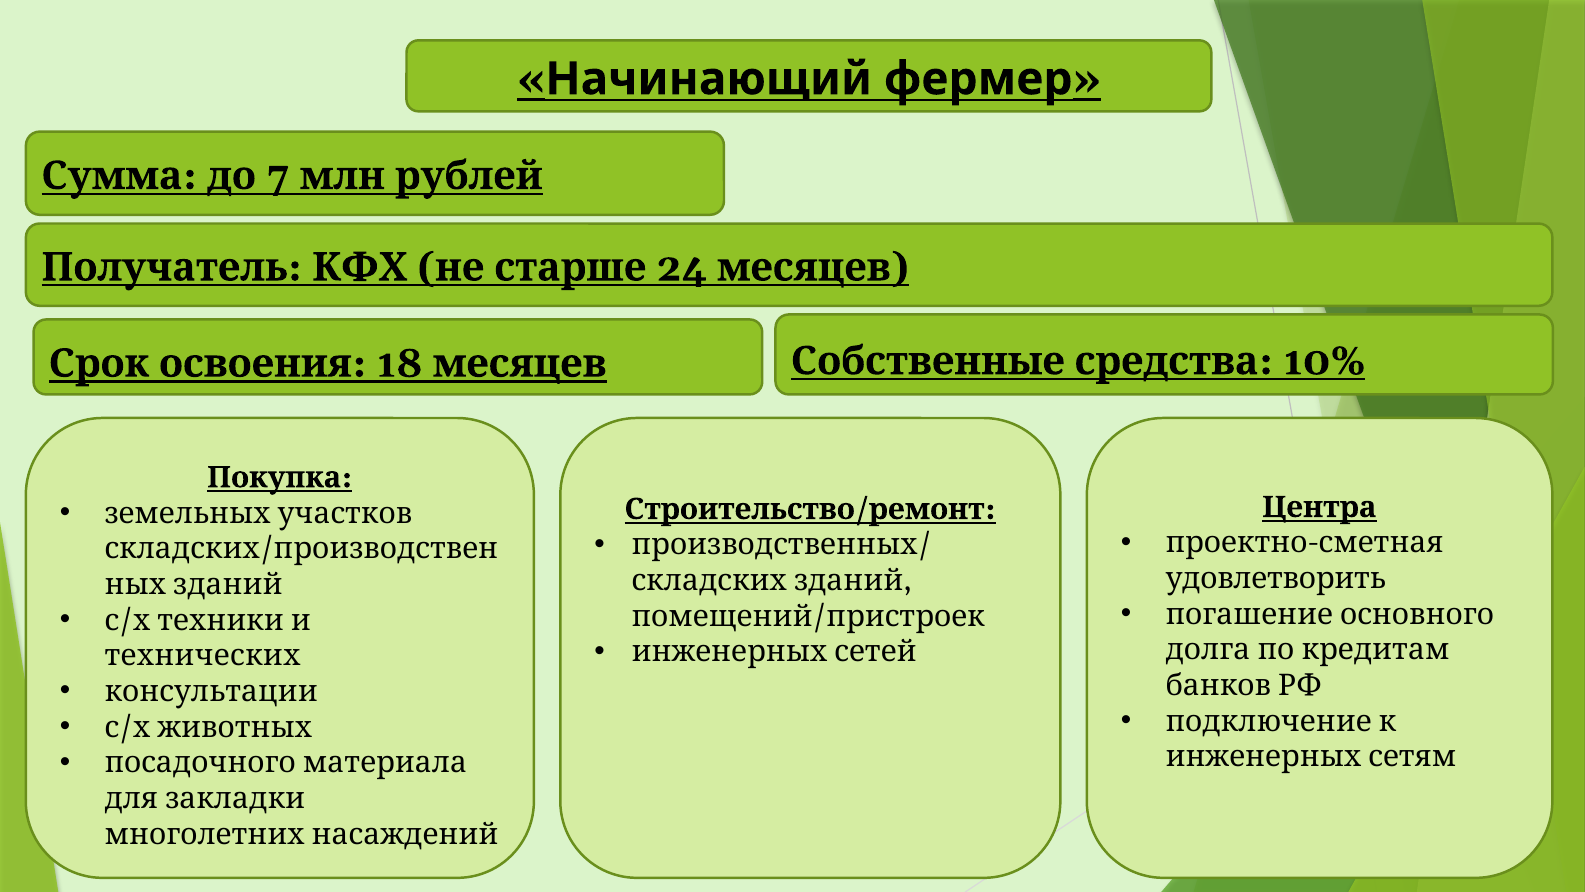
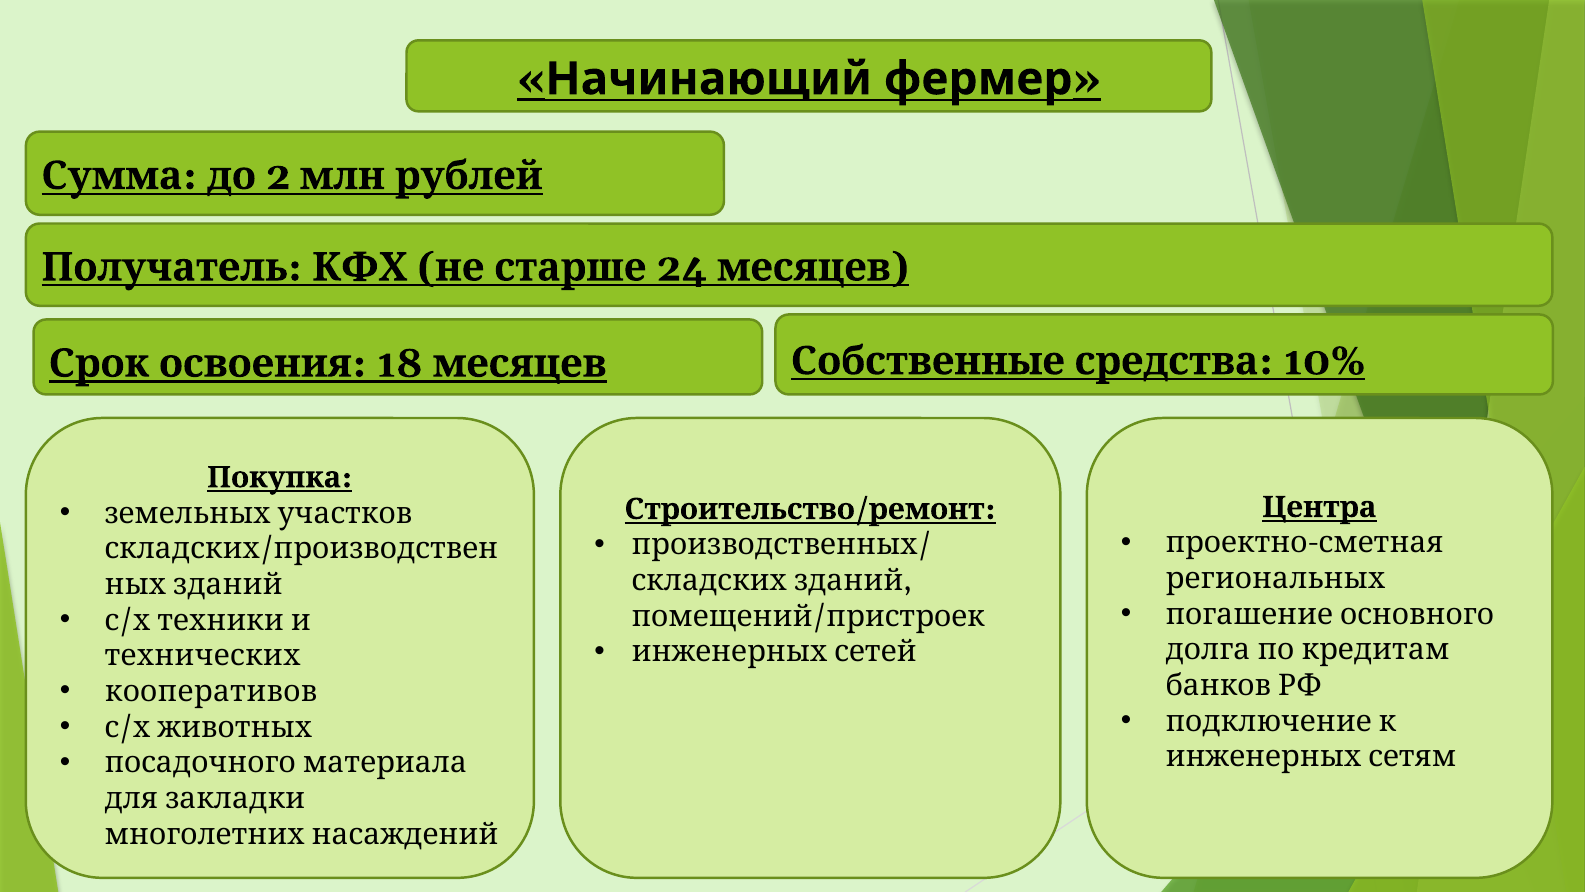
7: 7 -> 2 (278, 176)
удовлетворить: удовлетворить -> региональных (1275, 578)
консультации: консультации -> кооперативов (211, 691)
